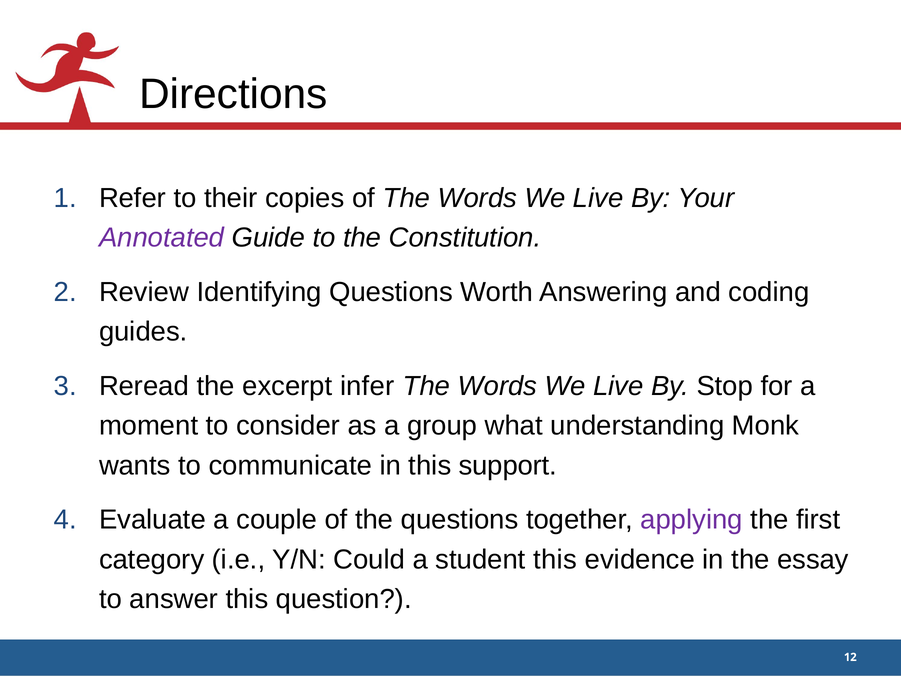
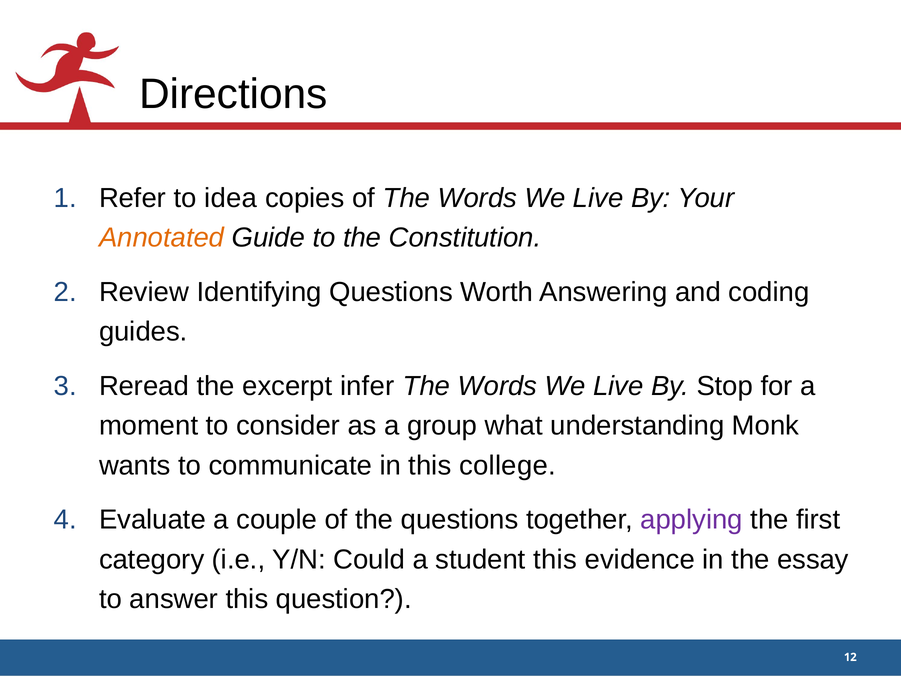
their: their -> idea (231, 198)
Annotated colour: purple -> orange (162, 238)
support: support -> college (507, 465)
